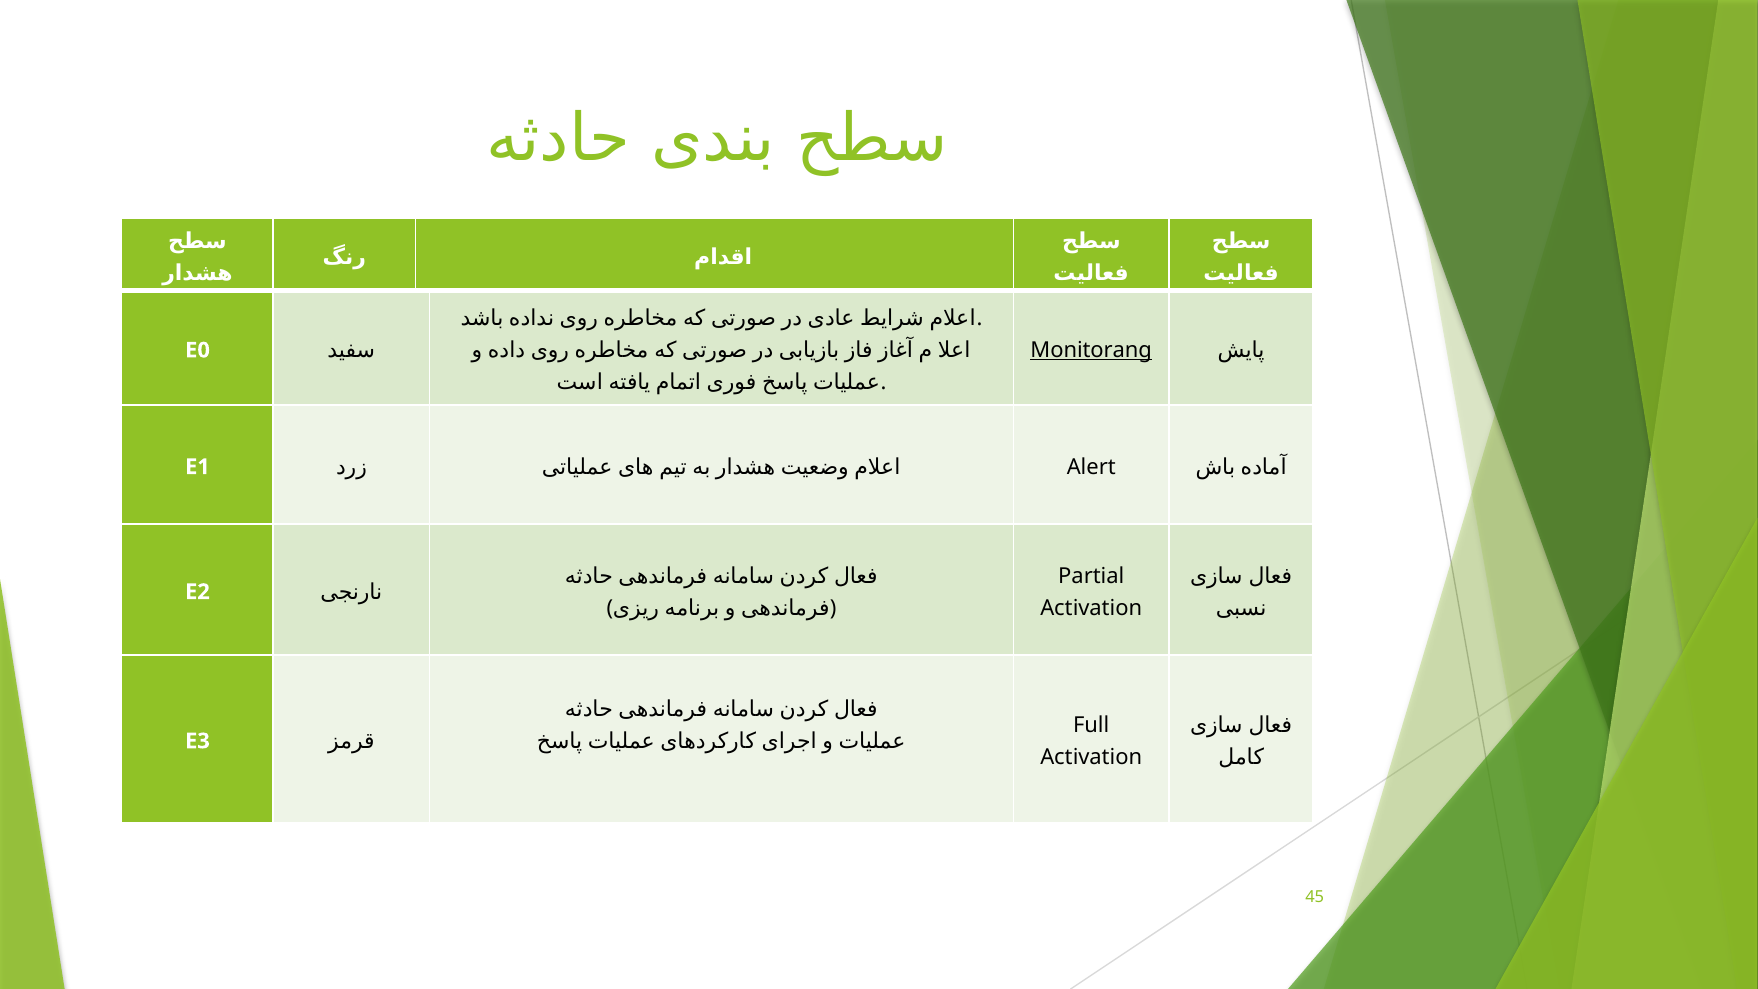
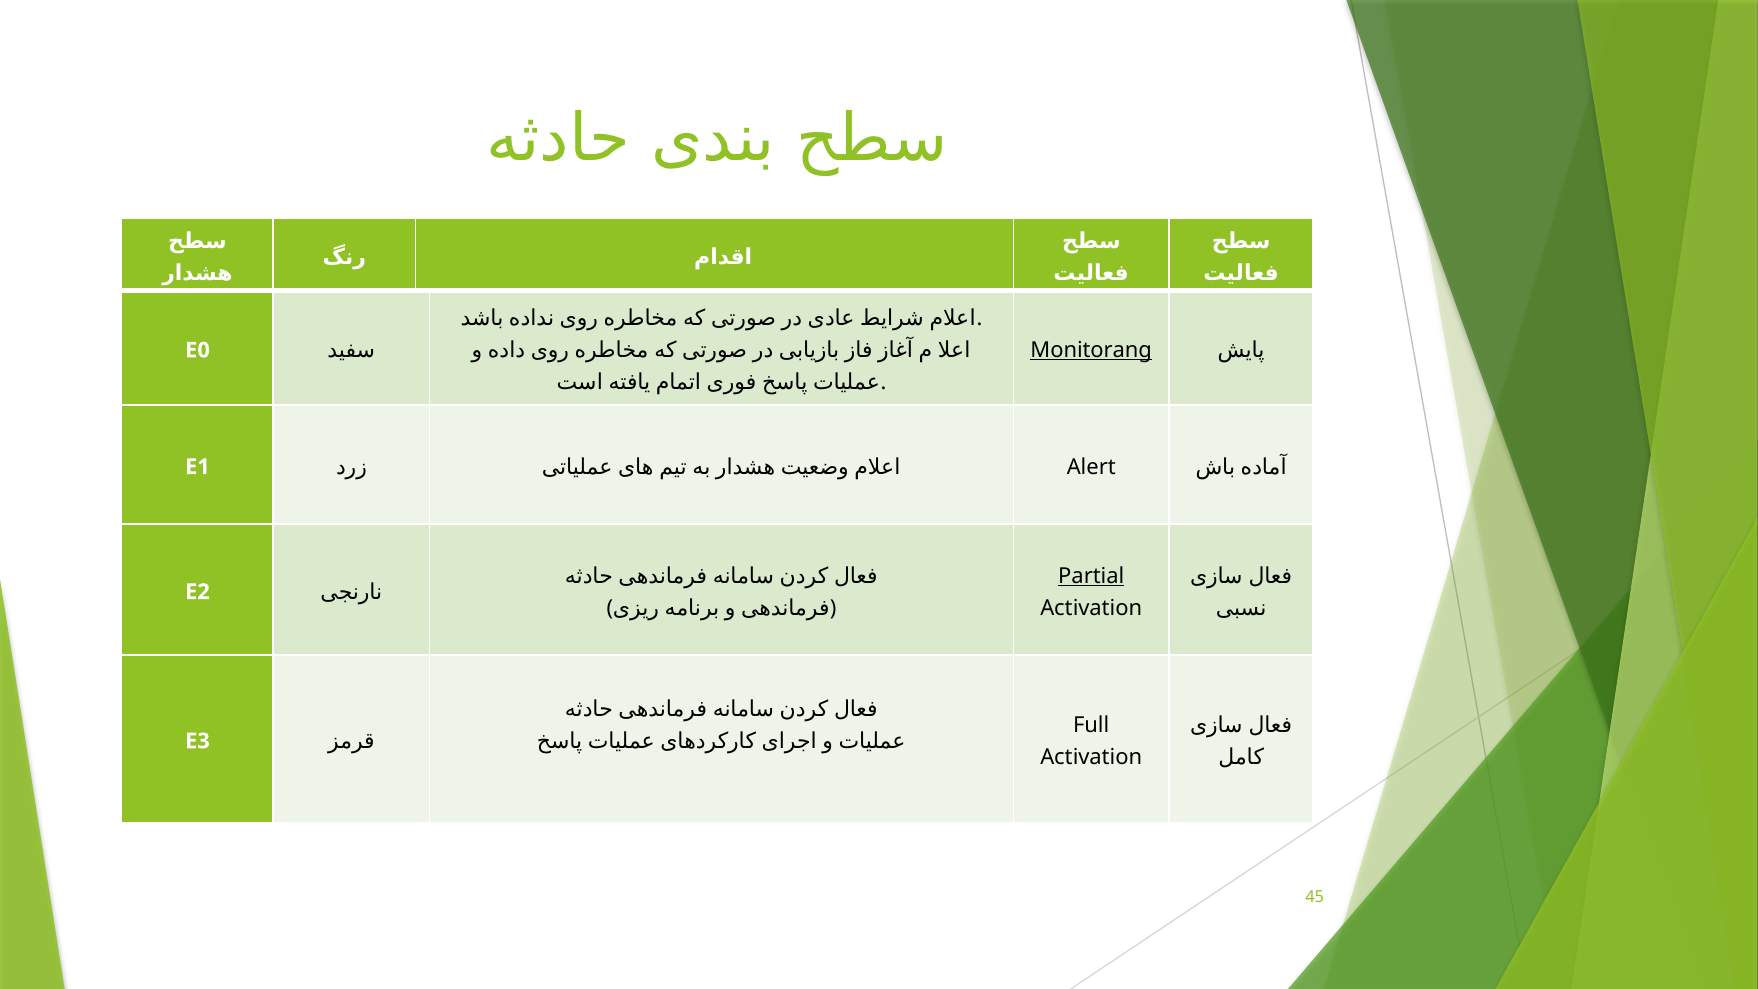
Partial underline: none -> present (1091, 576)
